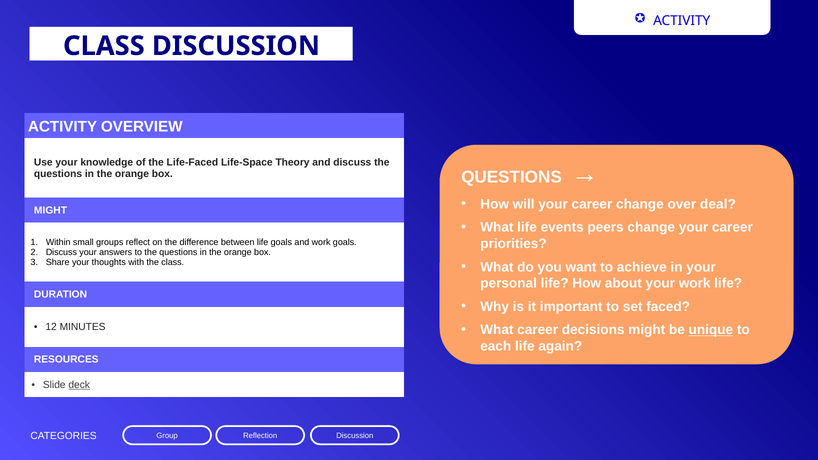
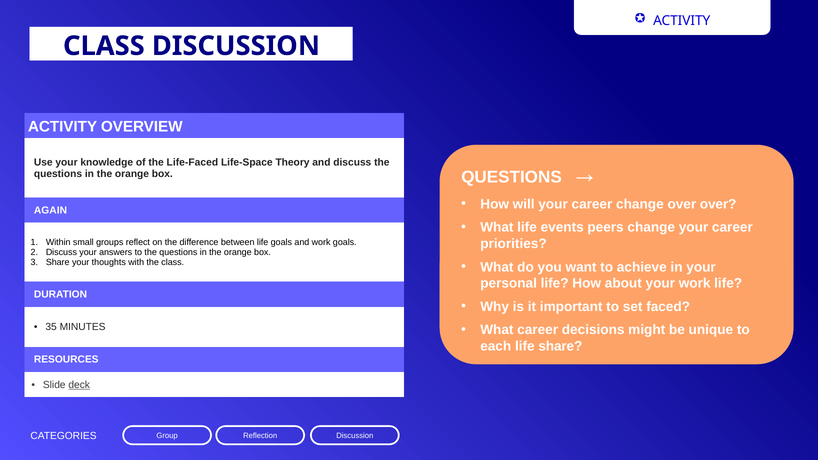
over deal: deal -> over (718, 204)
MIGHT: MIGHT -> AGAIN (50, 210)
12: 12 -> 35 (51, 327)
unique underline: present -> none (711, 330)
life again: again -> share (560, 346)
